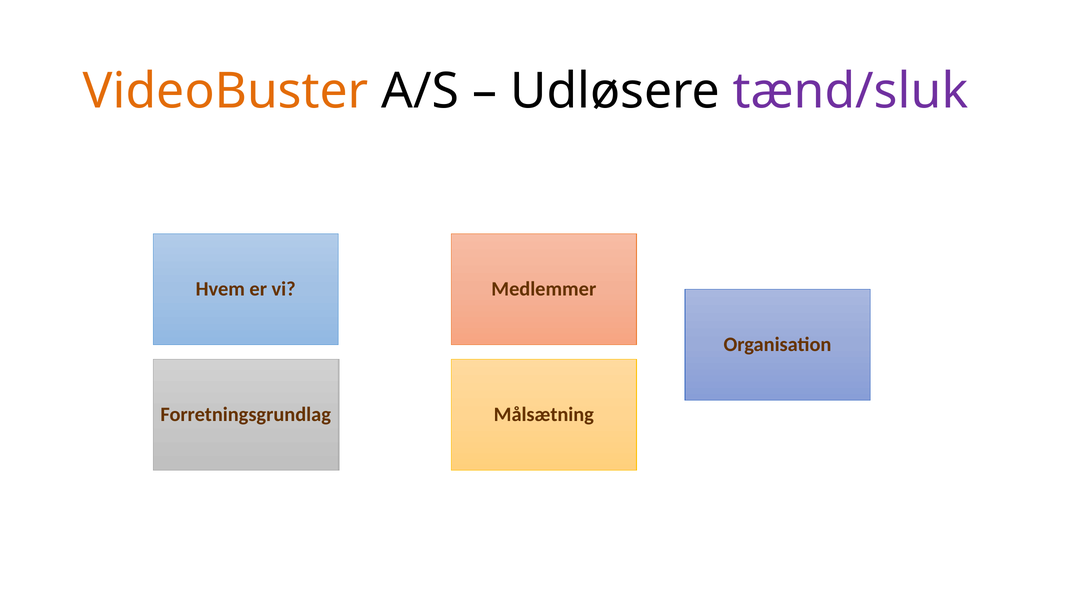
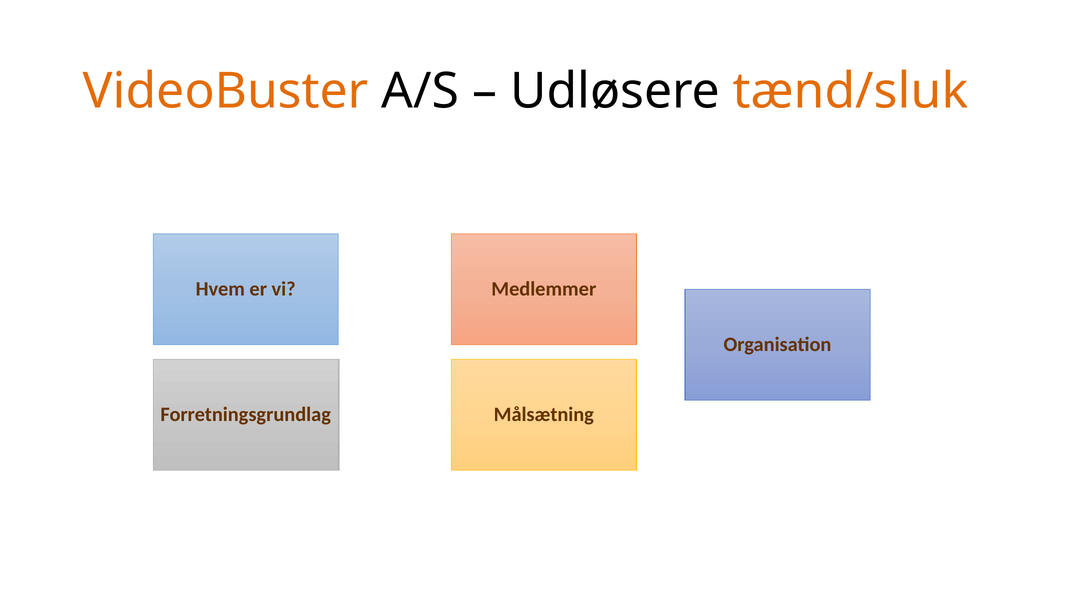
tænd/sluk colour: purple -> orange (851, 91)
